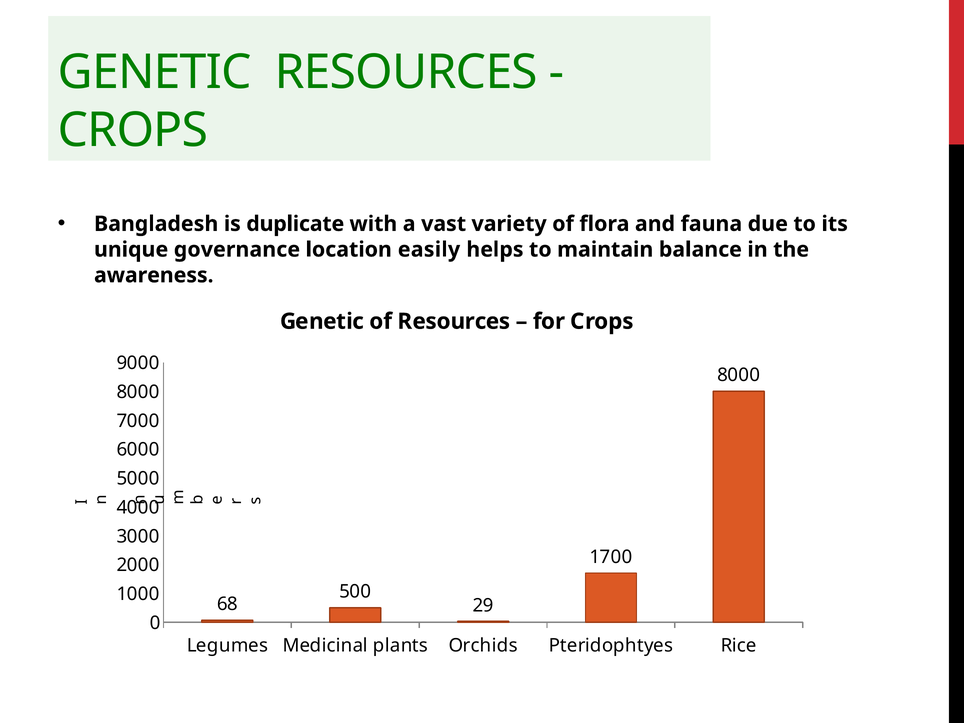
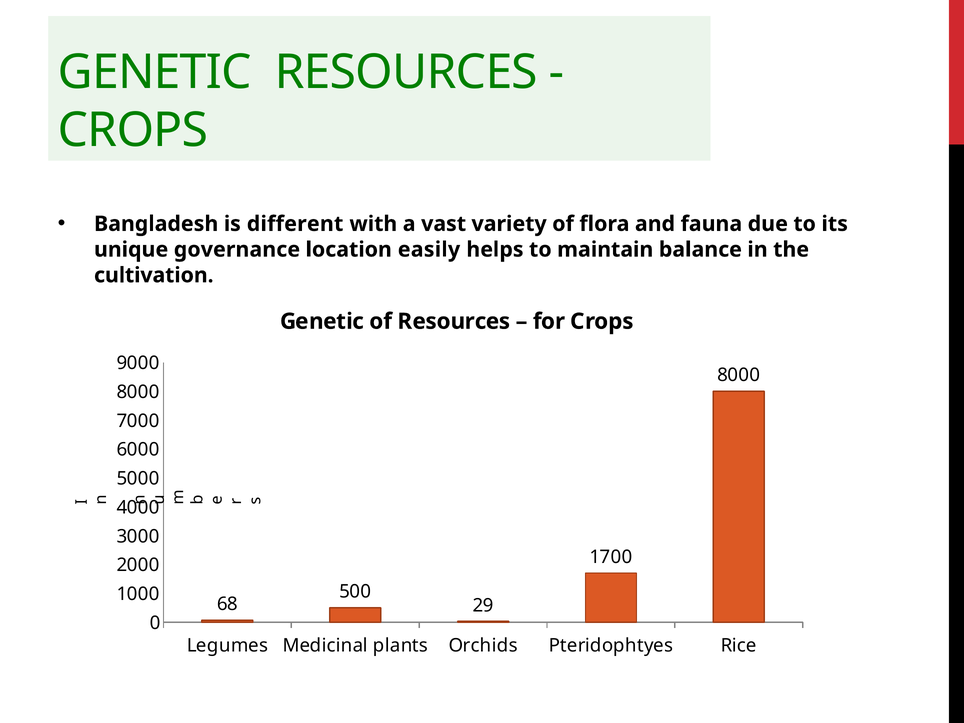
duplicate: duplicate -> different (295, 224)
awareness: awareness -> cultivation (154, 275)
